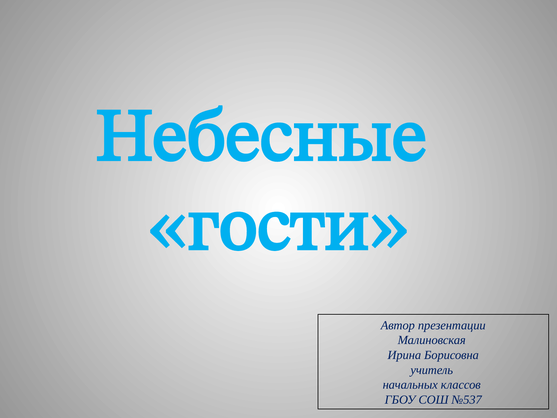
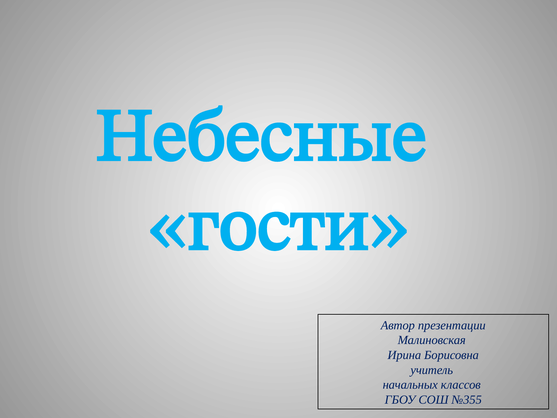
№537: №537 -> №355 (467, 399)
